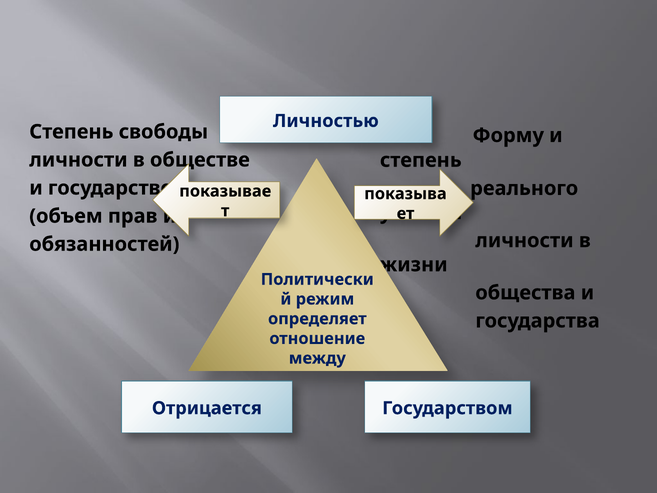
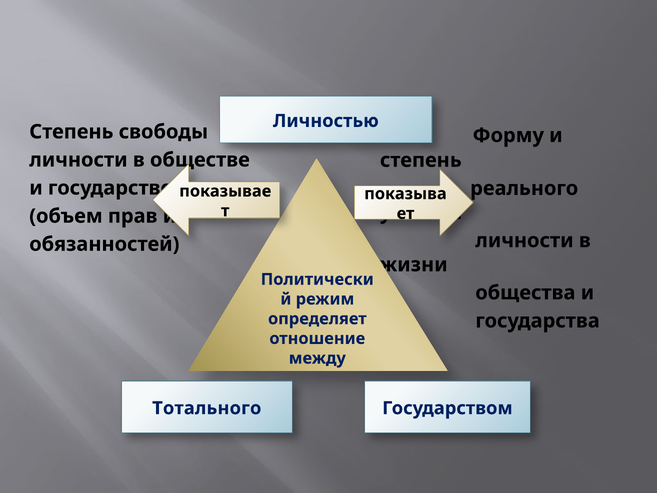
Отрицается: Отрицается -> Тотального (207, 408)
